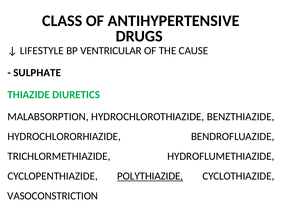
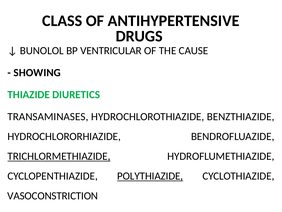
LIFESTYLE: LIFESTYLE -> BUNOLOL (42, 51)
SULPHATE: SULPHATE -> SHOWING (37, 73)
MALABSORPTION: MALABSORPTION -> TRANSAMINASES (48, 116)
TRICHLORMETHIAZIDE underline: none -> present (59, 156)
